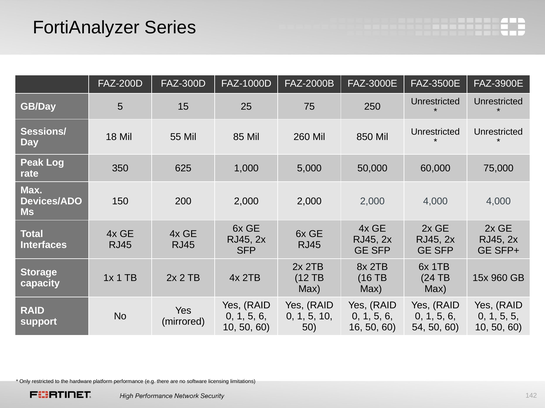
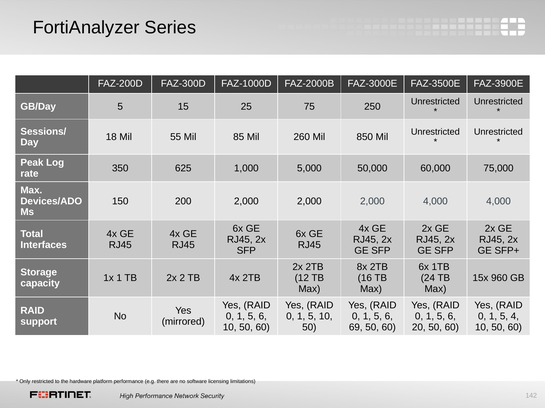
5 5: 5 -> 4 (515, 317)
16: 16 -> 69 (356, 328)
54: 54 -> 20 (419, 328)
